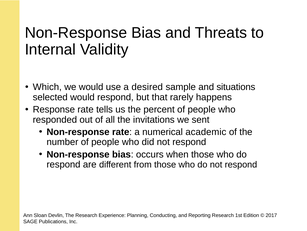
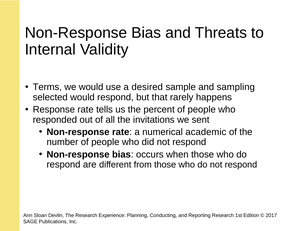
Which: Which -> Terms (47, 87)
situations: situations -> sampling (236, 87)
